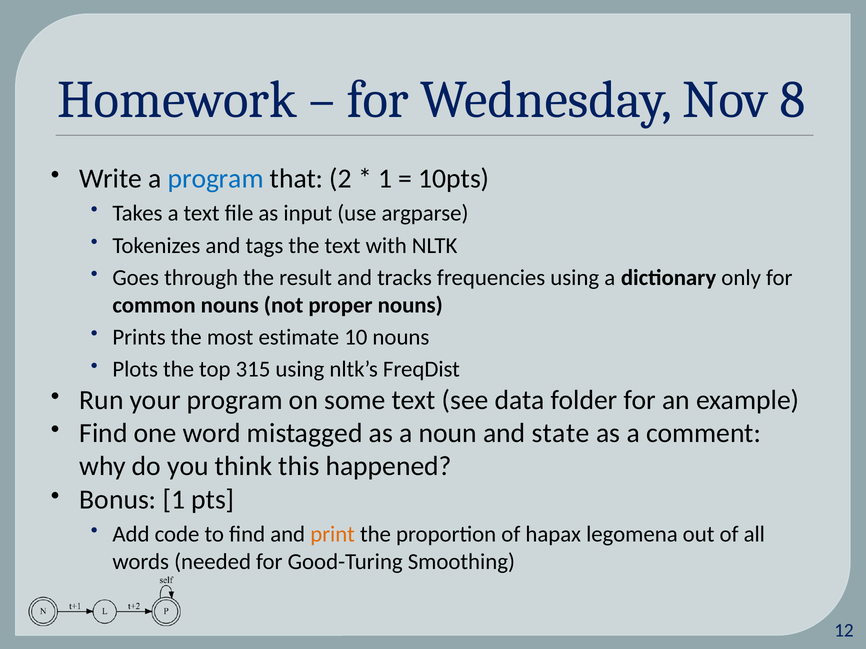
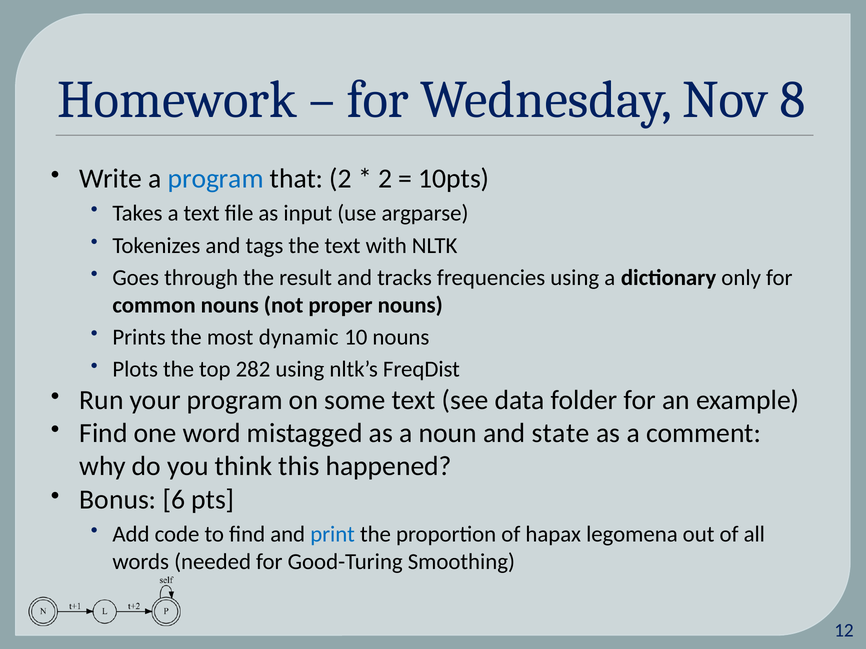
1: 1 -> 2 (385, 179)
estimate: estimate -> dynamic (299, 338)
315: 315 -> 282 (253, 370)
Bonus 1: 1 -> 6 (174, 500)
print colour: orange -> blue (333, 535)
